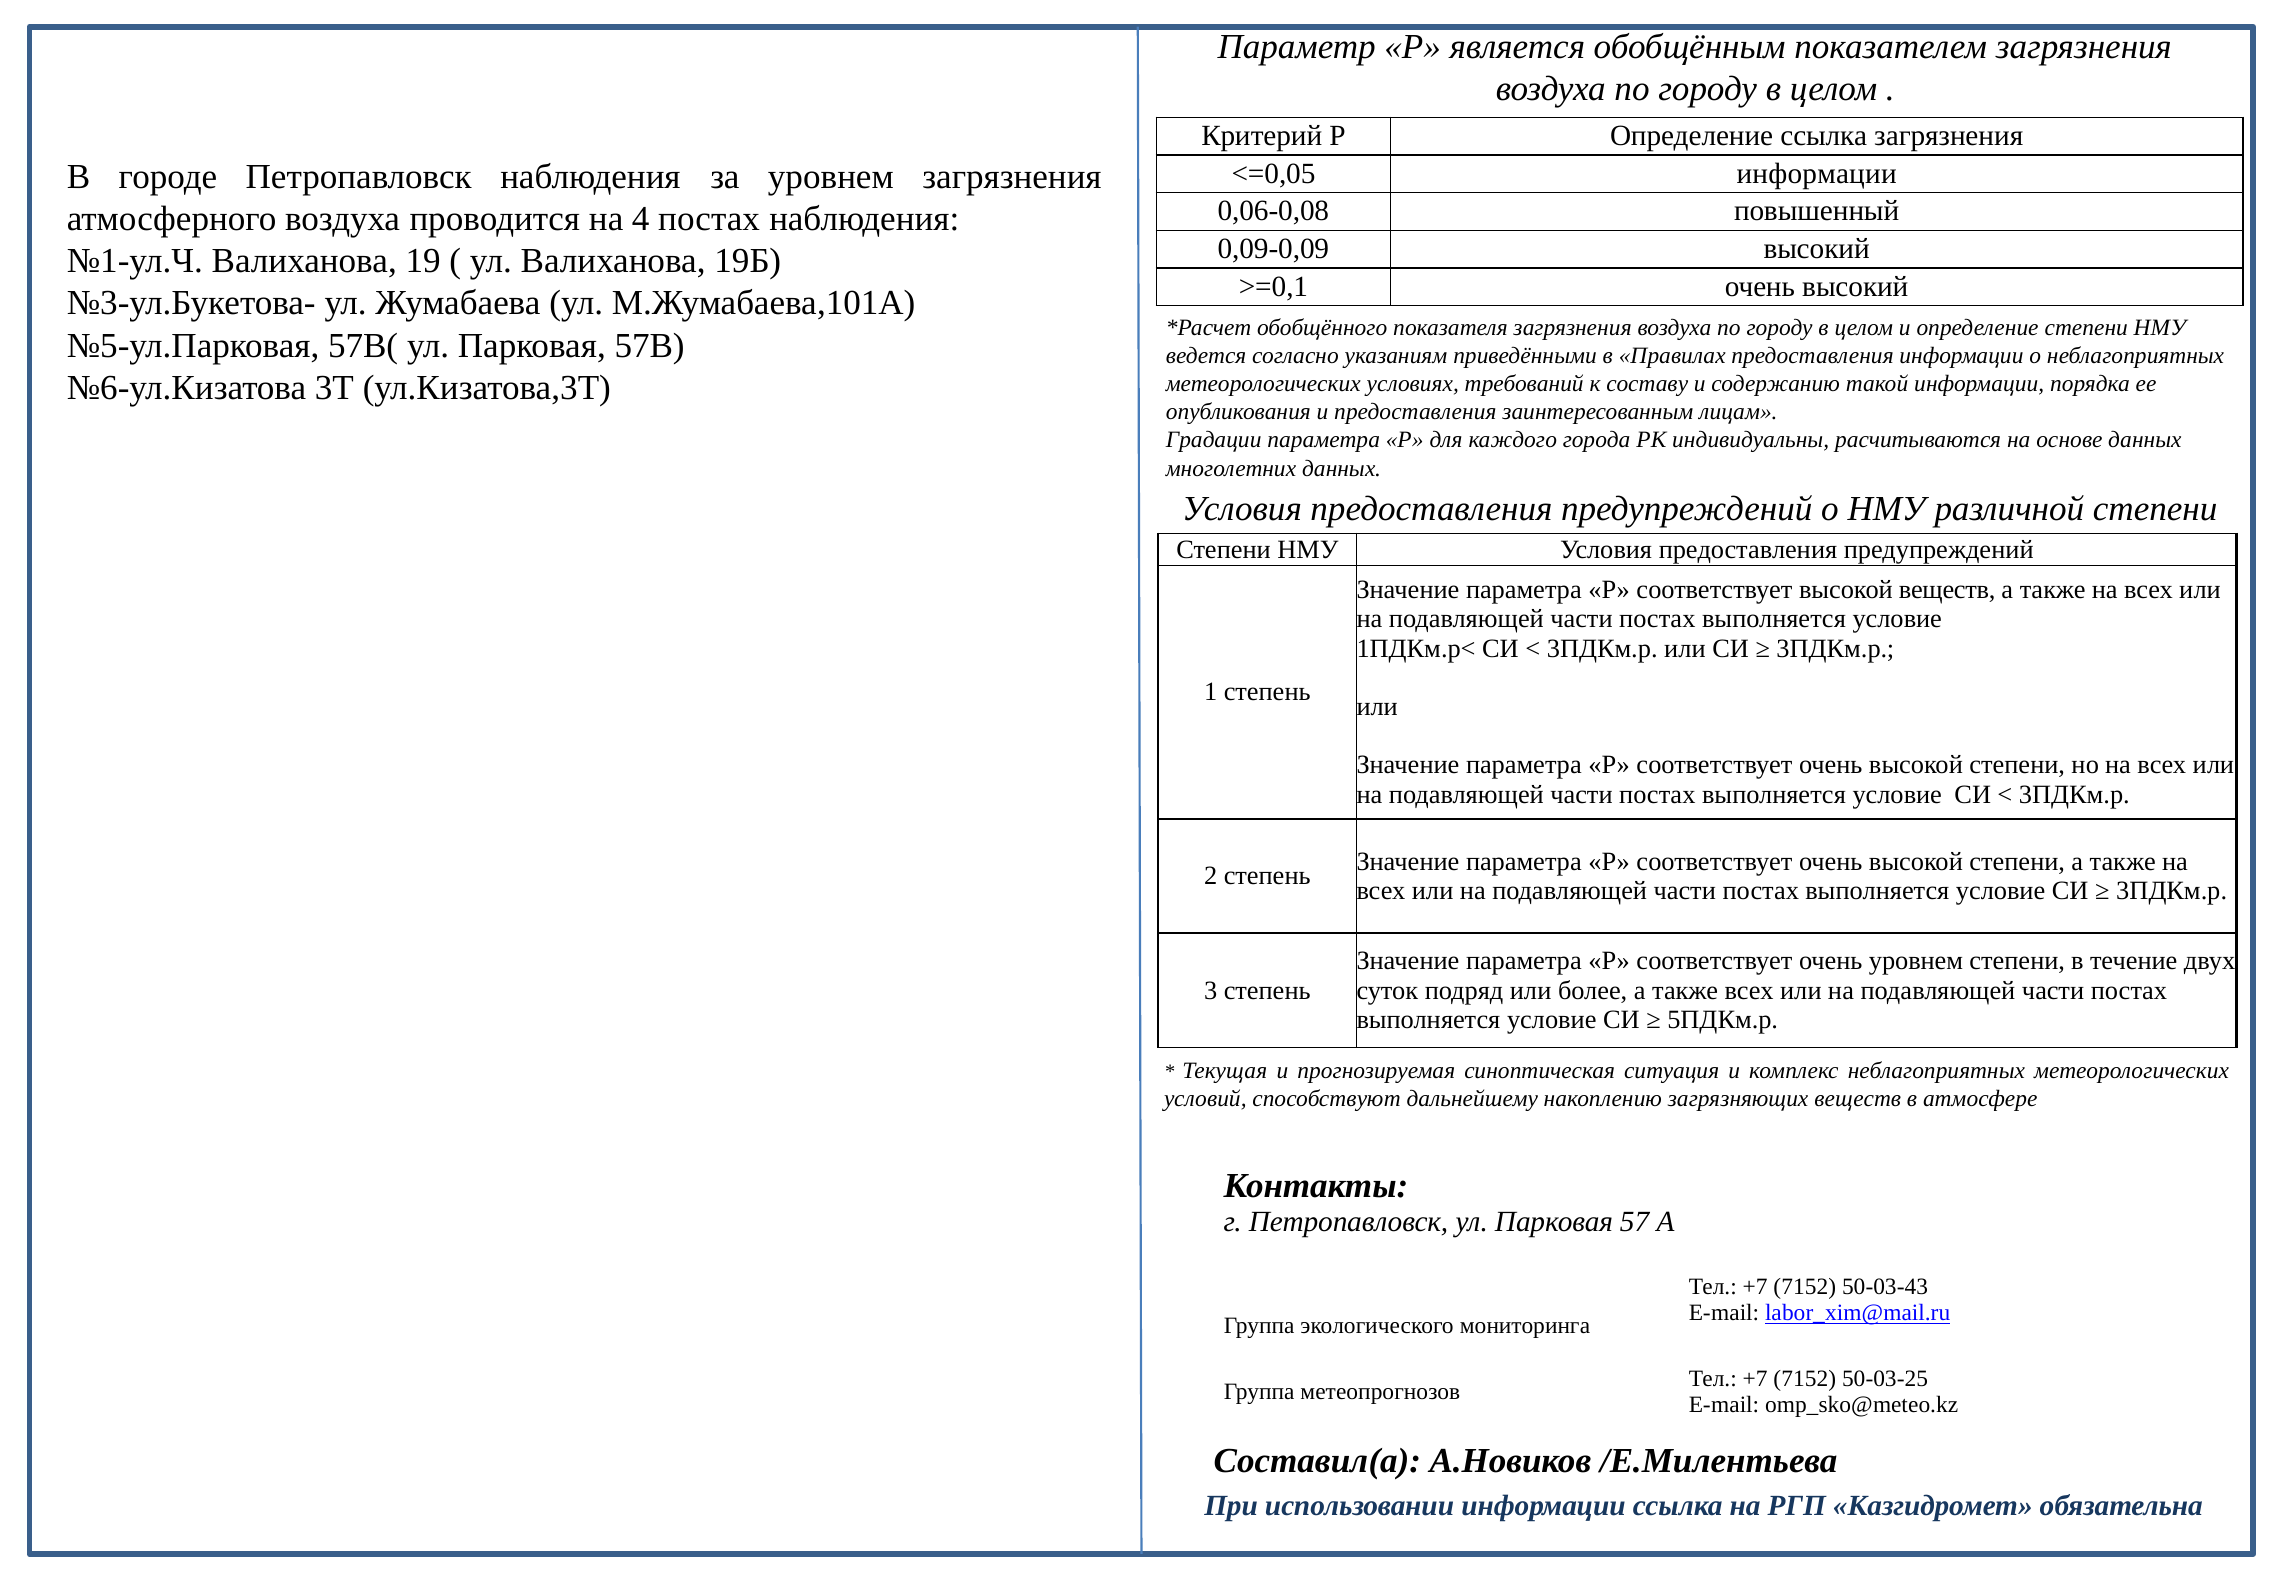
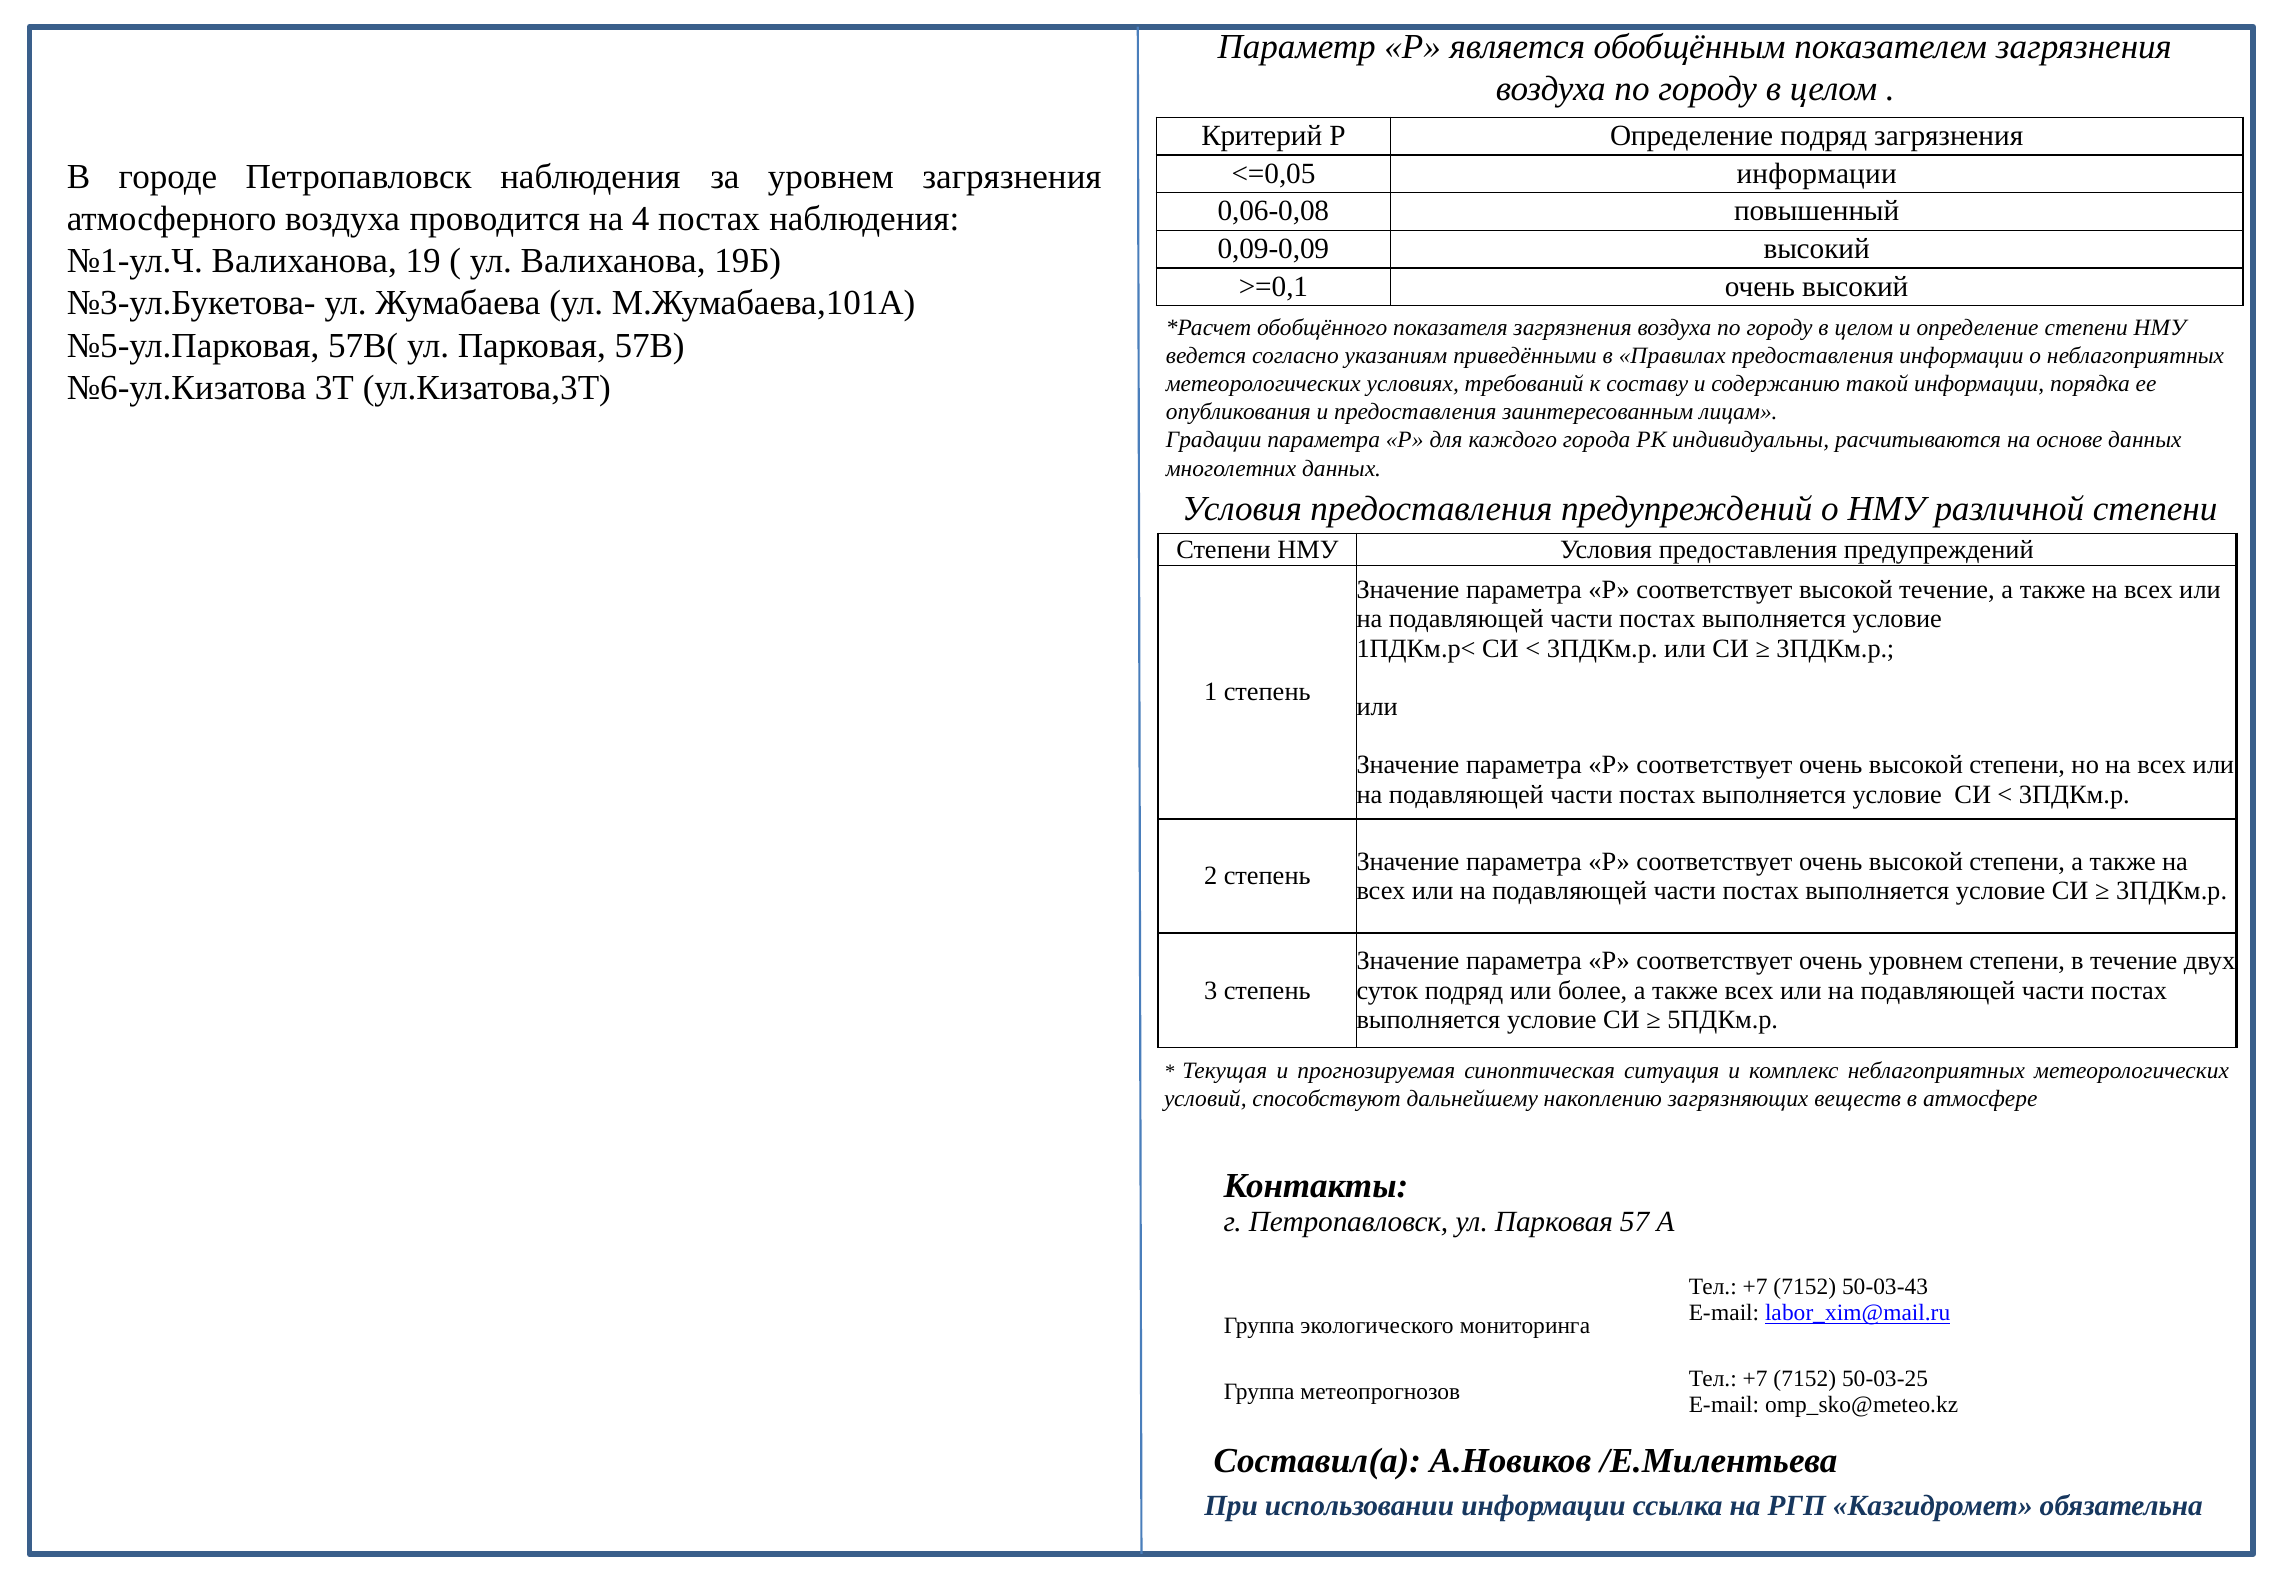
Определение ссылка: ссылка -> подряд (1824, 136)
высокой веществ: веществ -> течение (1947, 590)
